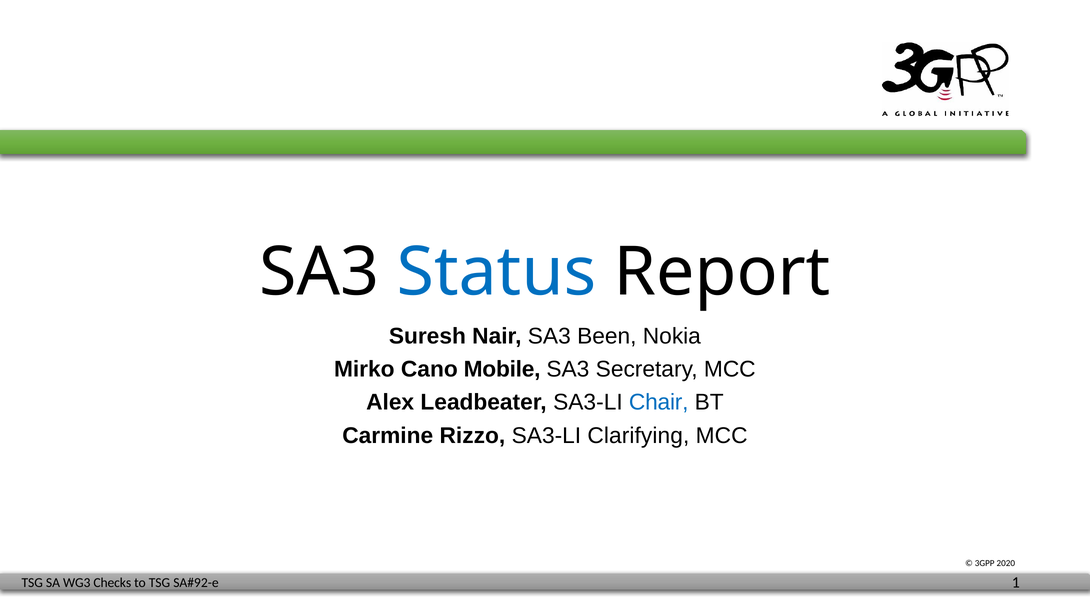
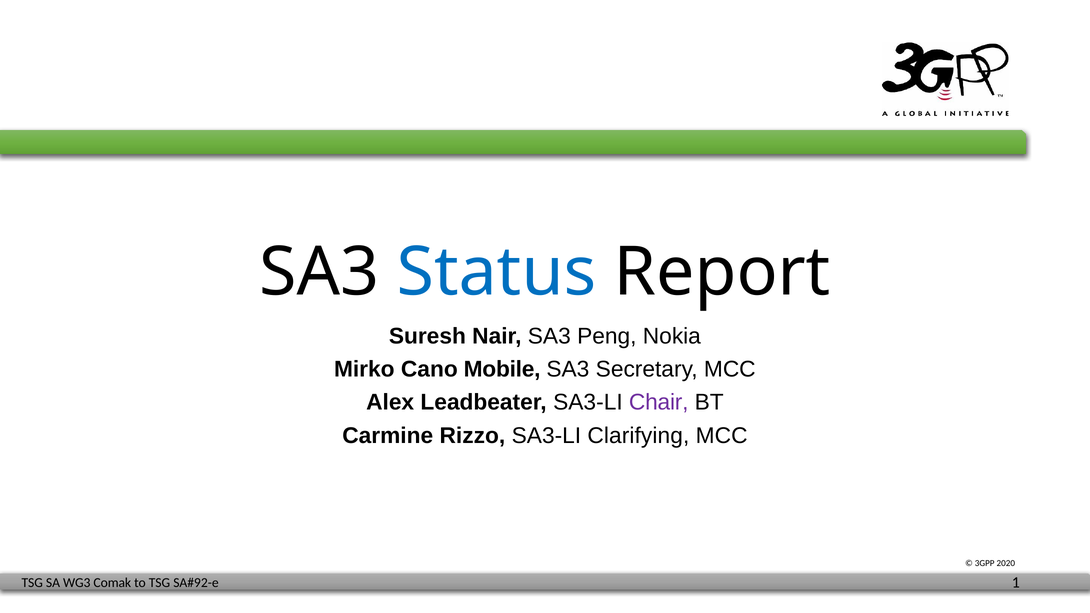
Been: Been -> Peng (607, 336)
Chair colour: blue -> purple (659, 402)
Checks: Checks -> Comak (112, 583)
